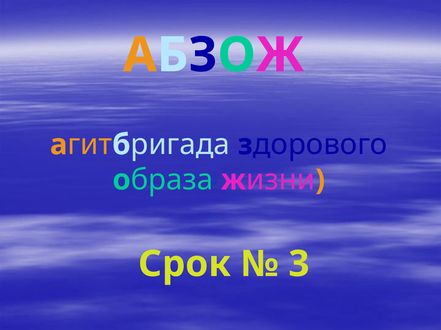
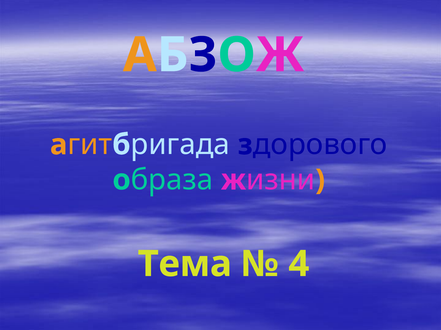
Срок: Срок -> Тема (185, 265)
3: 3 -> 4 (299, 265)
